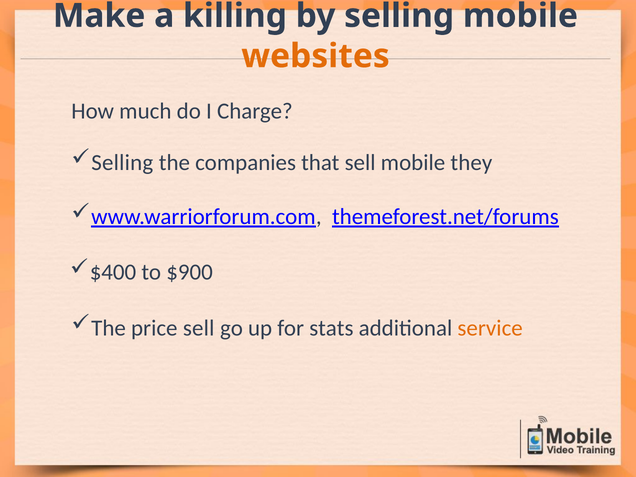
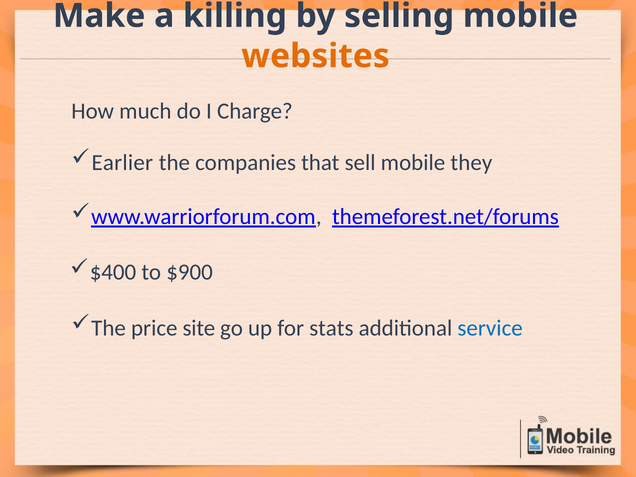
Selling: Selling -> Earlier (122, 163)
price sell: sell -> site (199, 328)
service colour: orange -> blue (490, 328)
